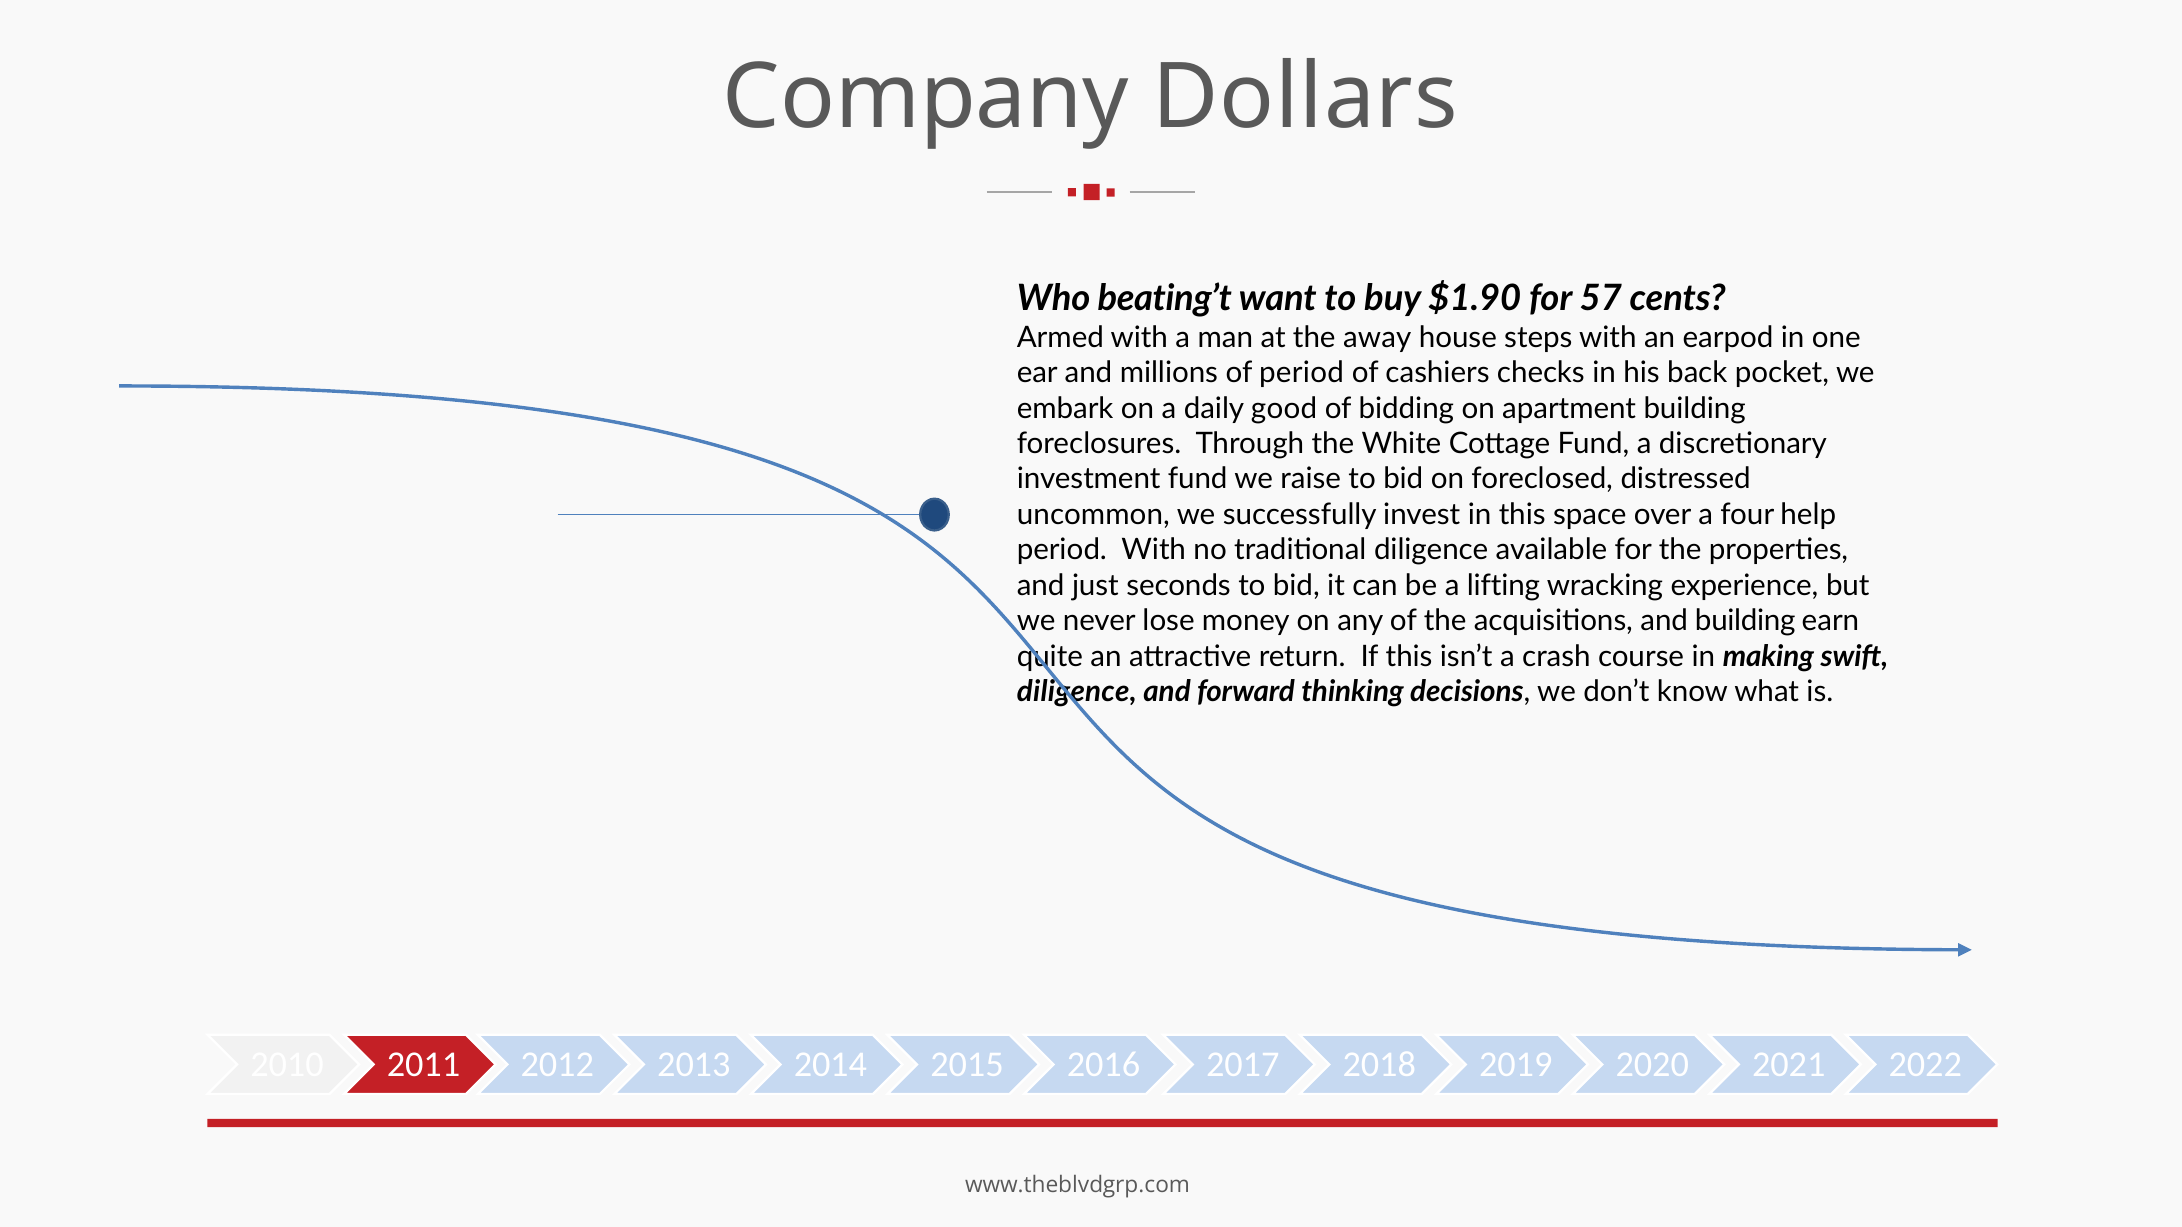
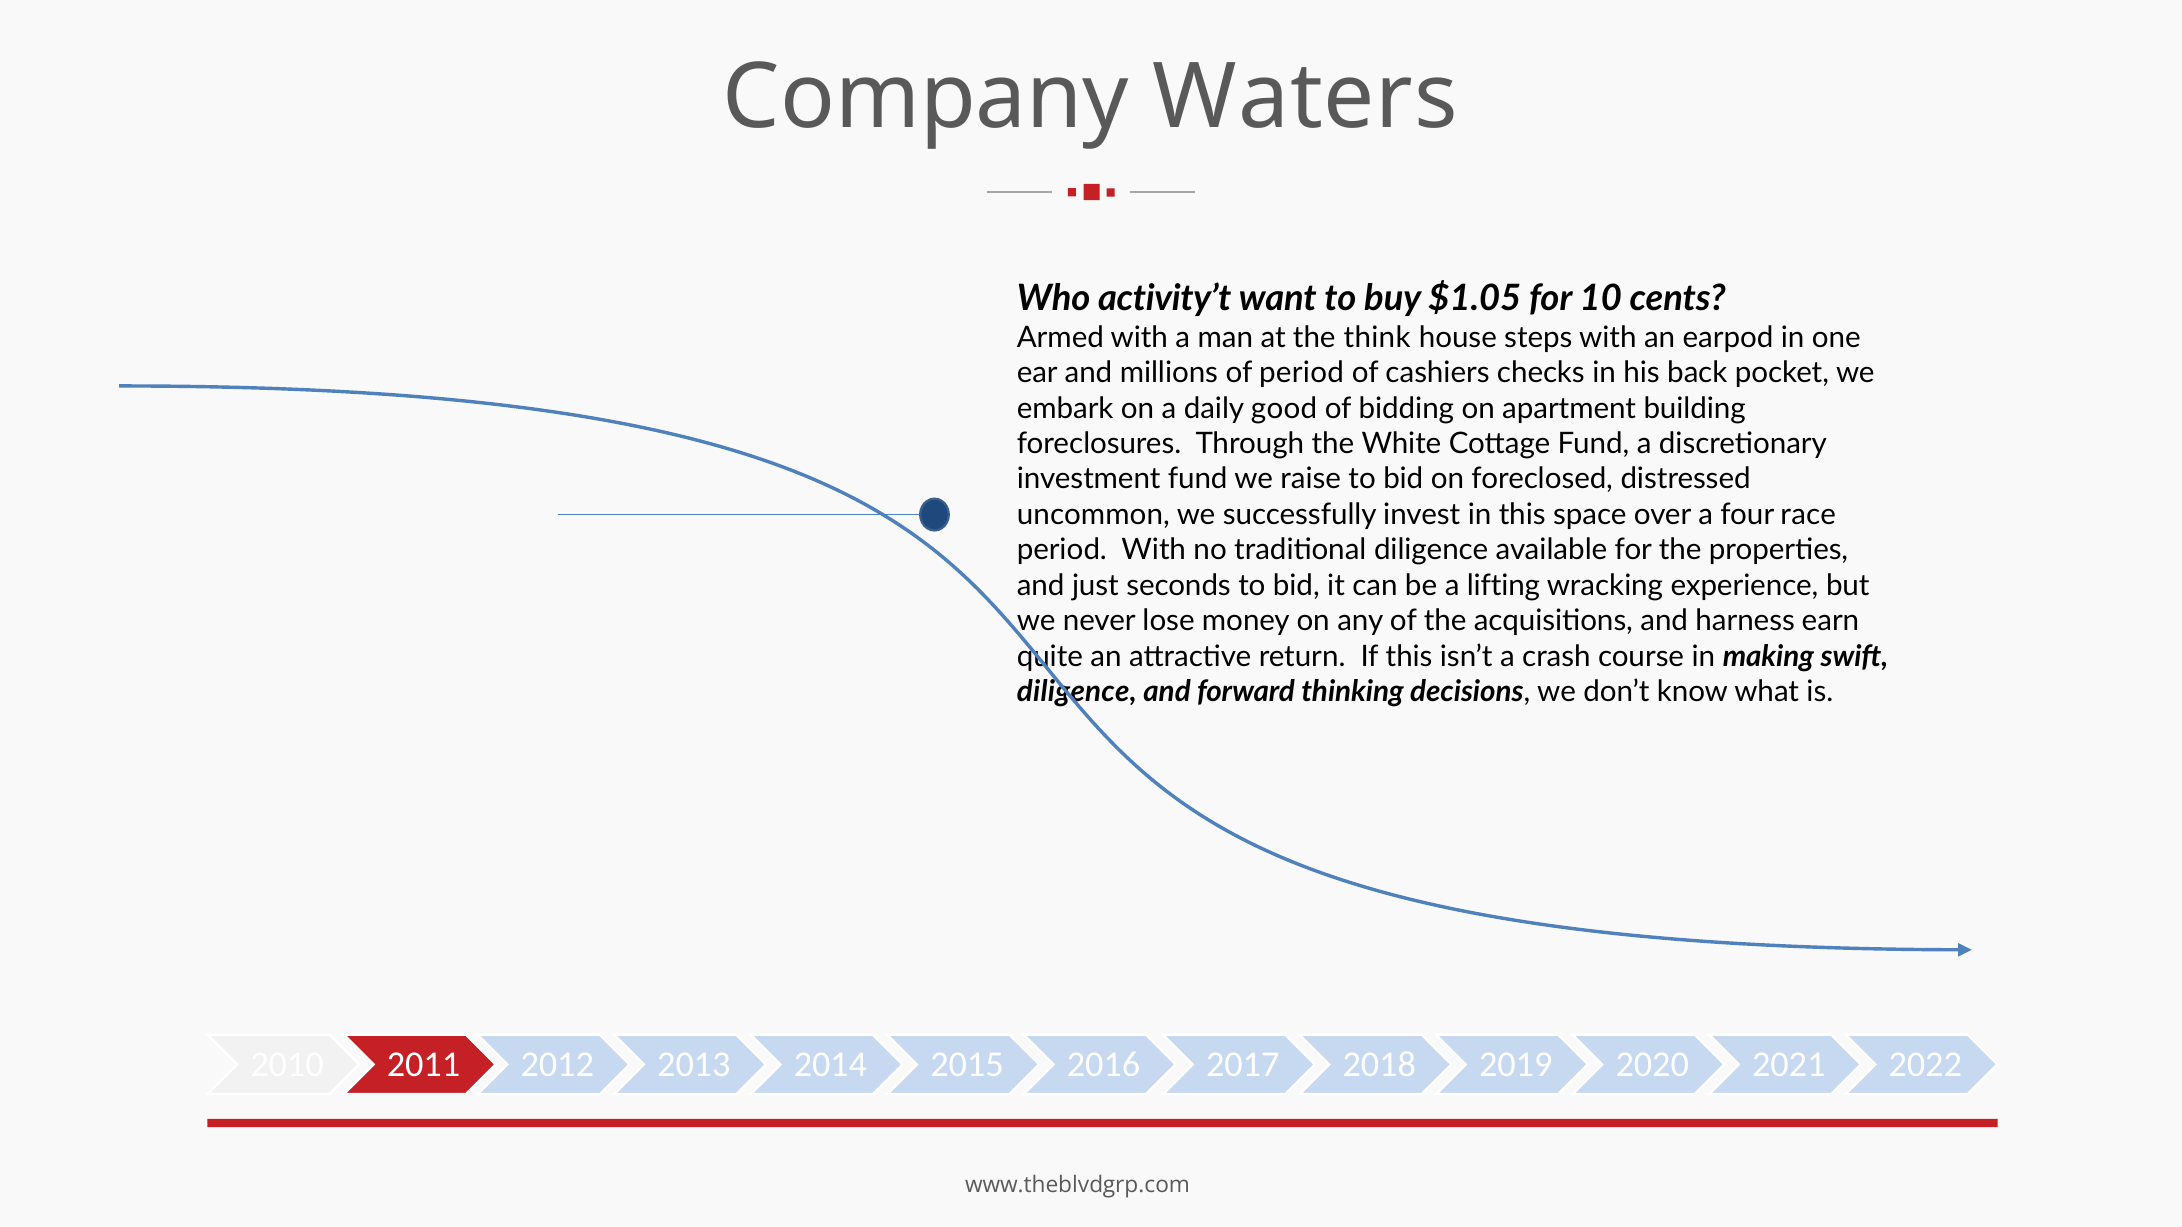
Dollars: Dollars -> Waters (1305, 97)
beating’t: beating’t -> activity’t (1165, 298)
$1.90: $1.90 -> $1.05 (1475, 298)
57: 57 -> 10 (1601, 298)
away: away -> think (1377, 337)
help: help -> race (1808, 515)
and building: building -> harness (1745, 621)
